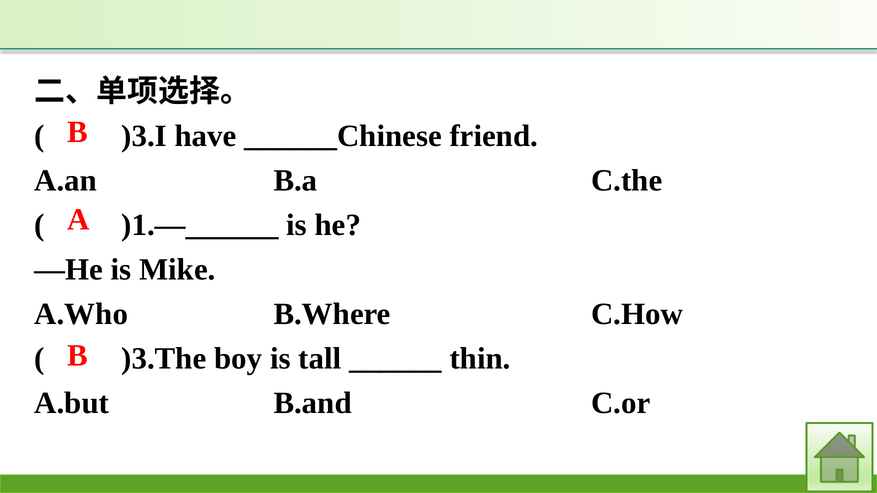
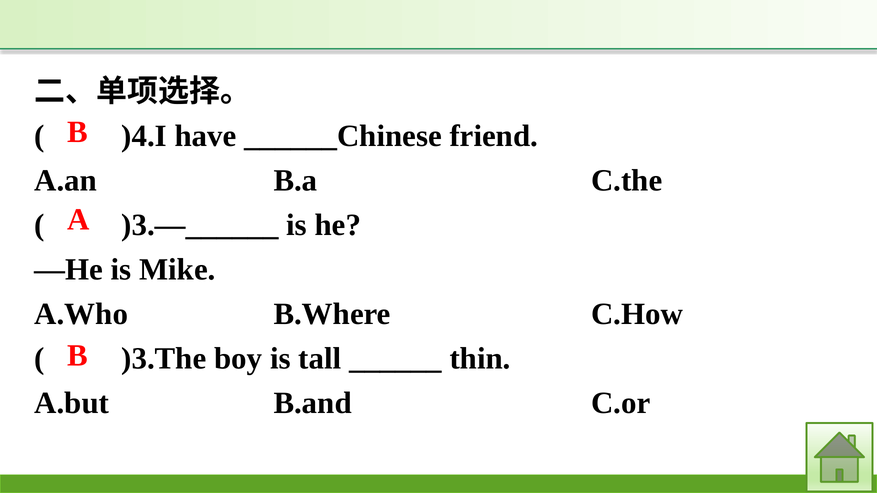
)3.I: )3.I -> )4.I (144, 136)
)1.—______: )1.—______ -> )3.—______ (200, 225)
